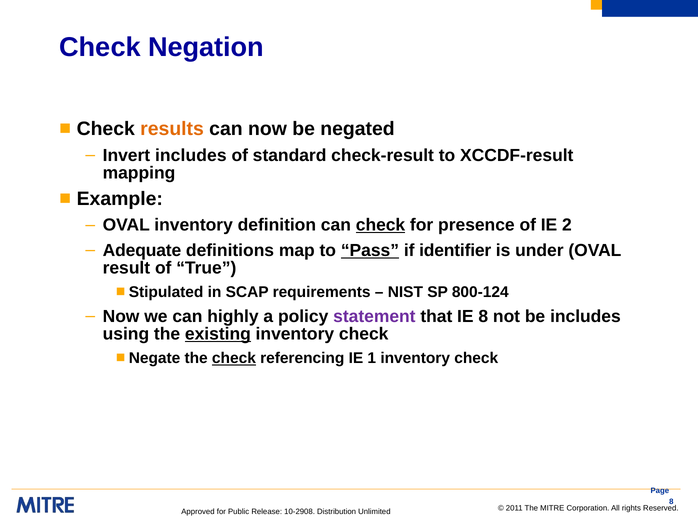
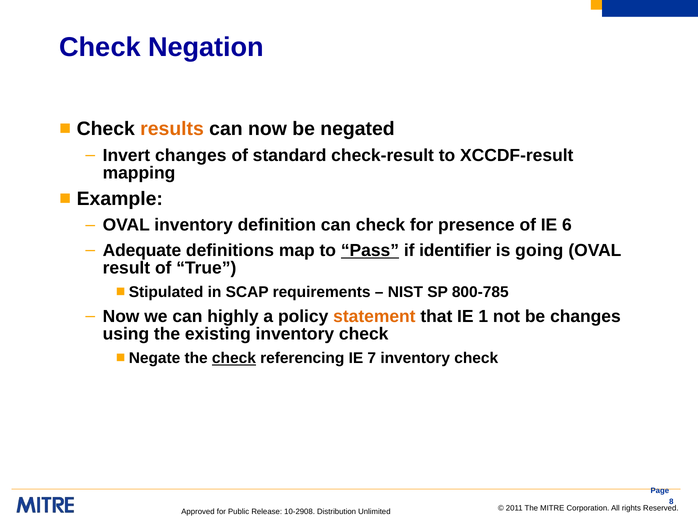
Invert includes: includes -> changes (191, 155)
check underline: present -> none (381, 225)
2: 2 -> 6 (567, 225)
under: under -> going (539, 250)
800-124: 800-124 -> 800-785 (480, 292)
statement colour: purple -> orange (374, 316)
IE 8: 8 -> 1 (483, 316)
be includes: includes -> changes (585, 316)
existing underline: present -> none (218, 334)
1: 1 -> 7 (372, 358)
